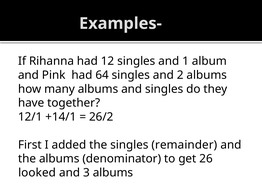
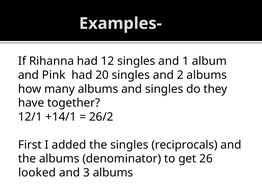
64: 64 -> 20 (102, 75)
remainder: remainder -> reciprocals (184, 145)
